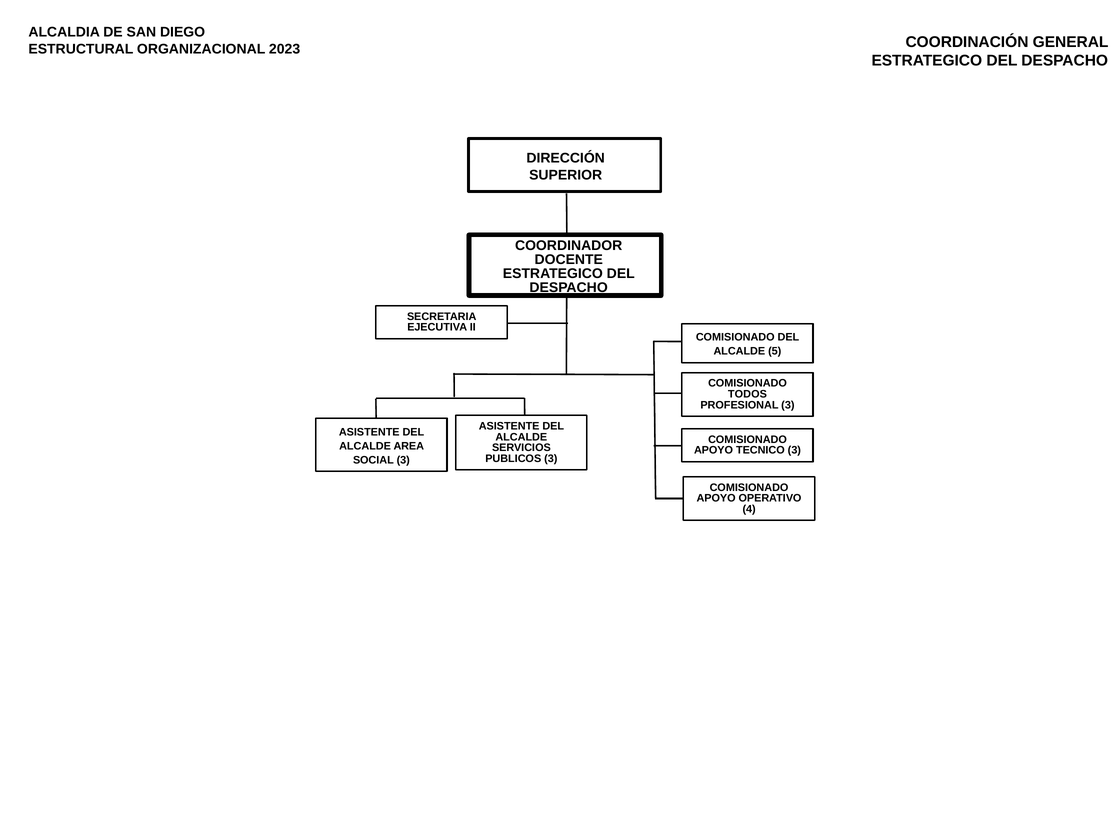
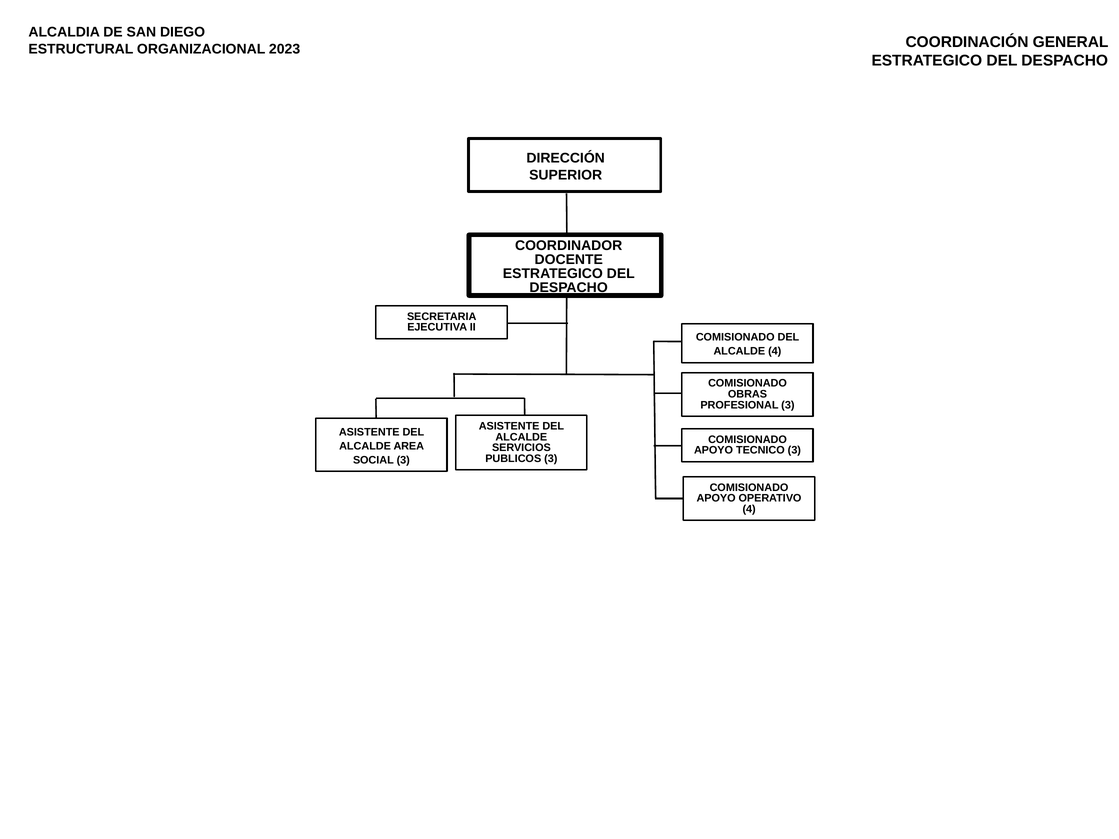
ALCALDE 5: 5 -> 4 (775, 351)
TODOS: TODOS -> OBRAS (747, 394)
